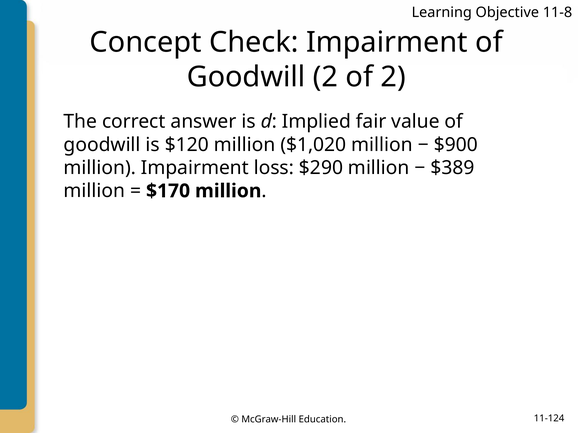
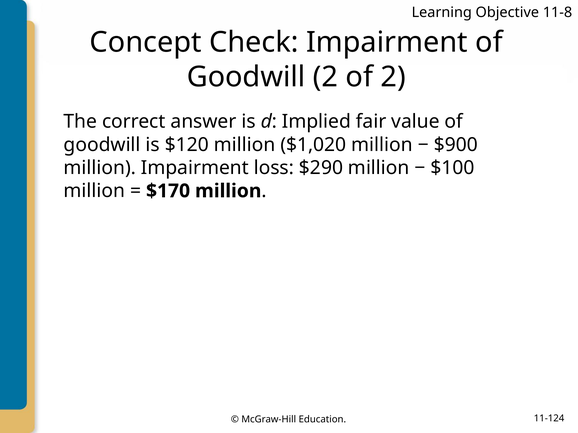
$389: $389 -> $100 (453, 168)
